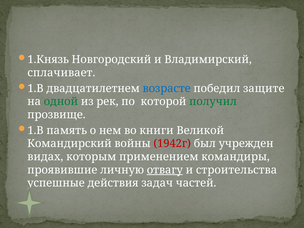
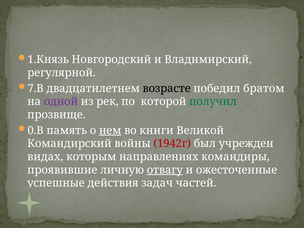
сплачивает: сплачивает -> регулярной (61, 73)
1.В: 1.В -> 7.В (36, 88)
возрасте colour: blue -> black (167, 88)
защите: защите -> братом (264, 88)
одной colour: green -> purple (61, 102)
1.В: 1.В -> 0.В (36, 130)
нем underline: none -> present (110, 130)
применением: применением -> направлениях (159, 157)
строительства: строительства -> ожесточенные (237, 170)
